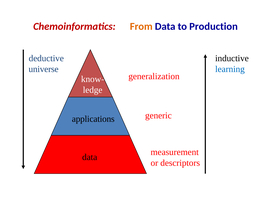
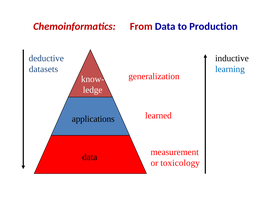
From colour: orange -> red (141, 26)
universe: universe -> datasets (43, 69)
generic: generic -> learned (158, 116)
descriptors: descriptors -> toxicology (180, 163)
